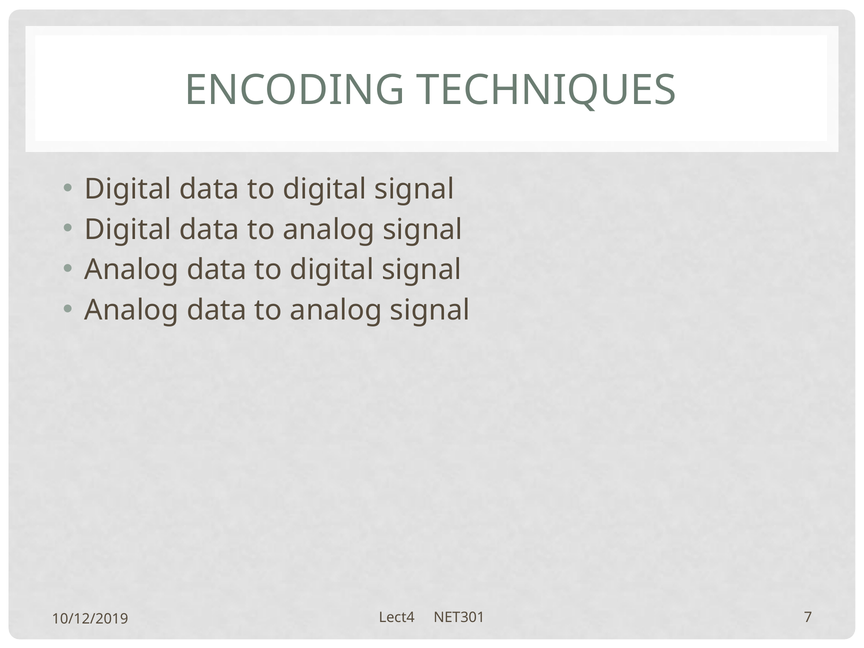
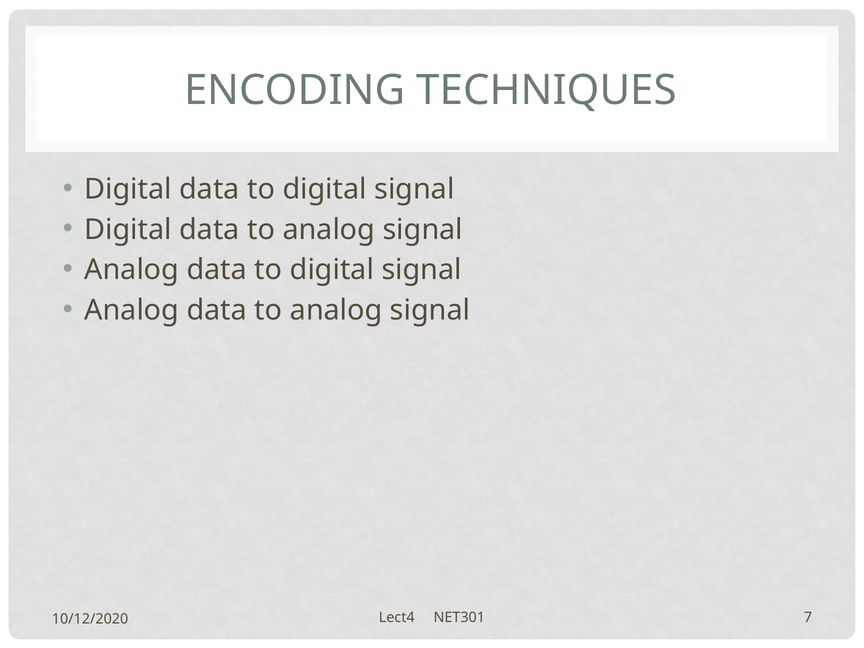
10/12/2019: 10/12/2019 -> 10/12/2020 (90, 619)
